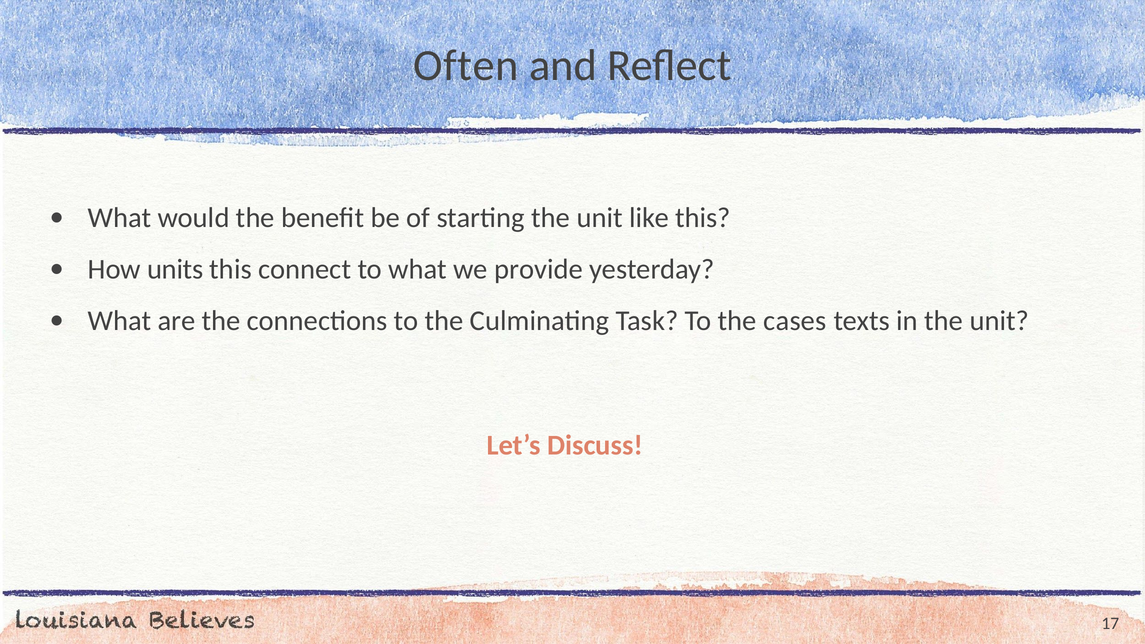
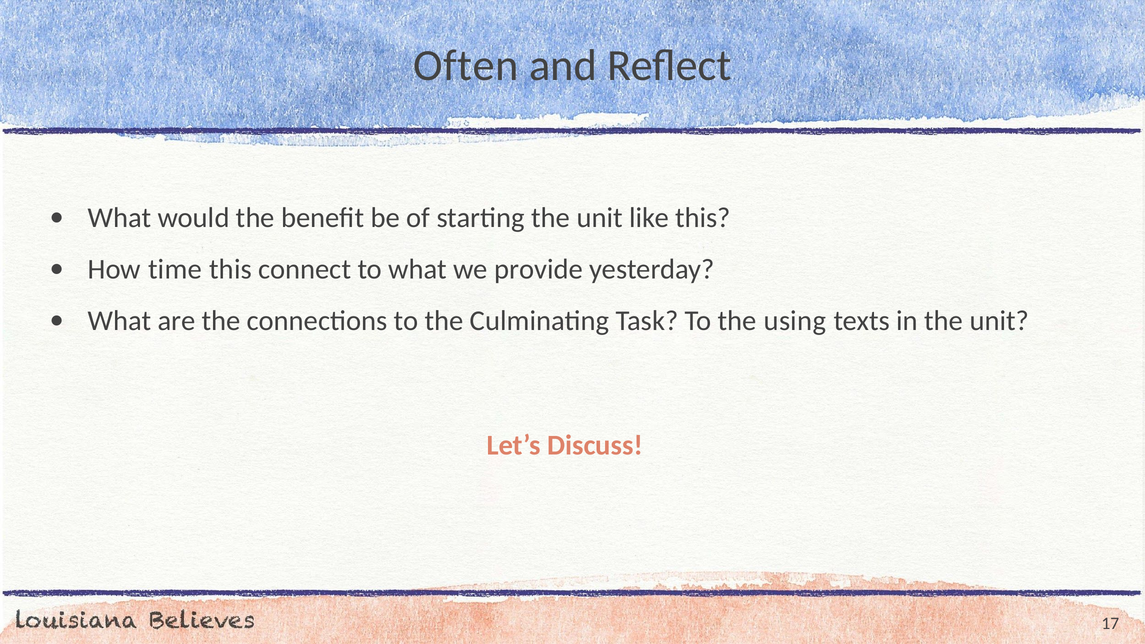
units: units -> time (175, 270)
cases: cases -> using (795, 321)
